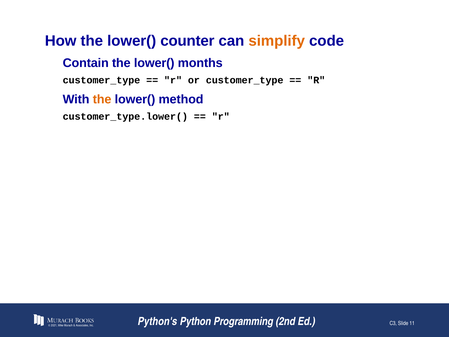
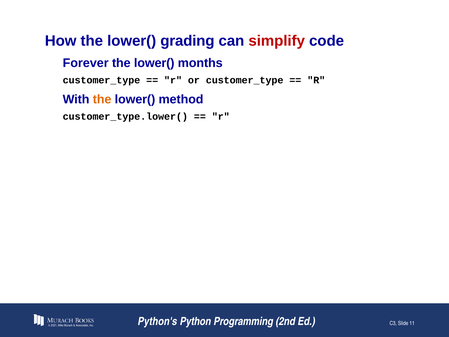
counter: counter -> grading (187, 41)
simplify colour: orange -> red (277, 41)
Contain: Contain -> Forever (86, 63)
